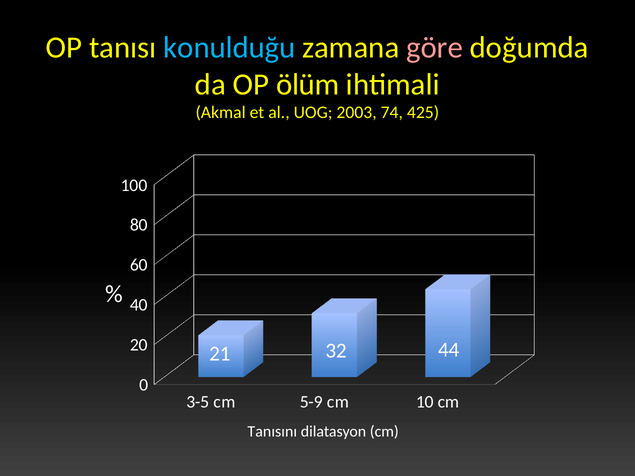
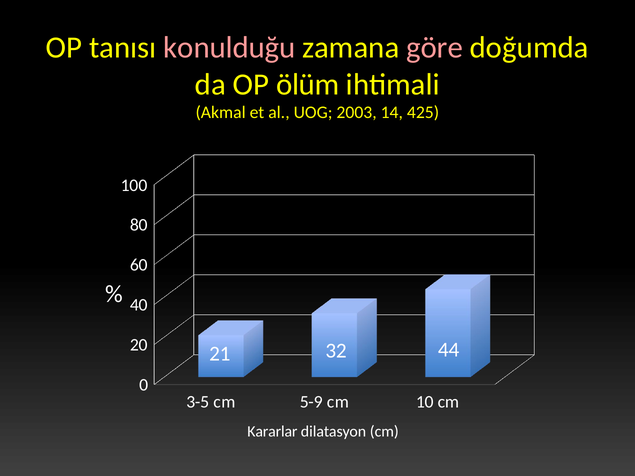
konulduğu colour: light blue -> pink (229, 47)
74: 74 -> 14 (392, 113)
Tanısını: Tanısını -> Kararlar (272, 432)
